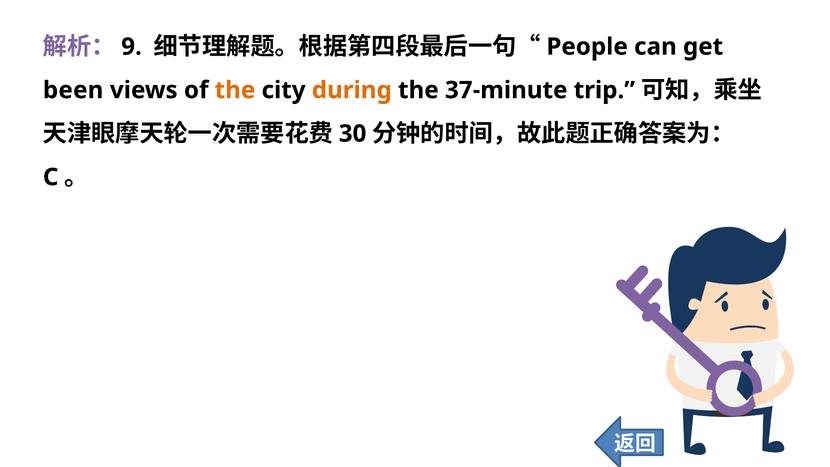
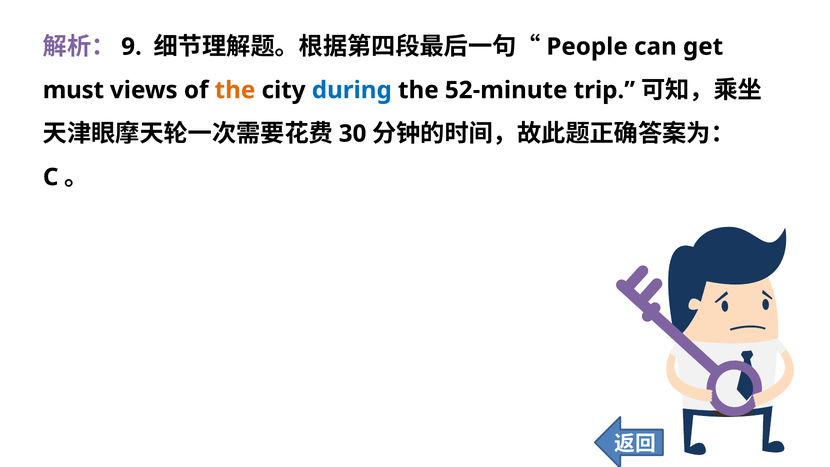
been: been -> must (73, 90)
during colour: orange -> blue (352, 90)
37-minute: 37-minute -> 52-minute (506, 90)
